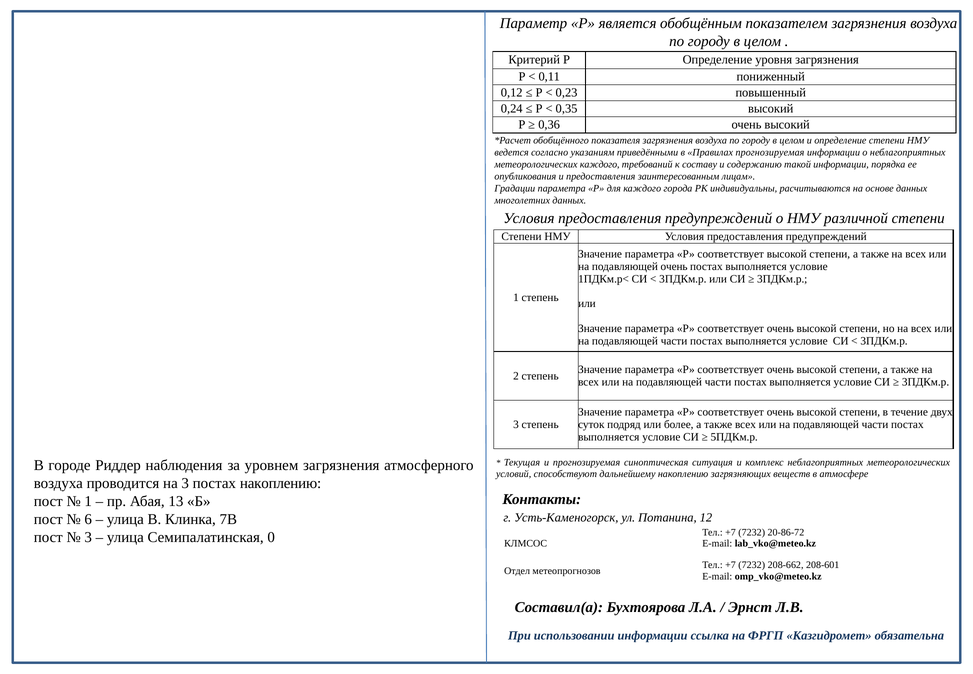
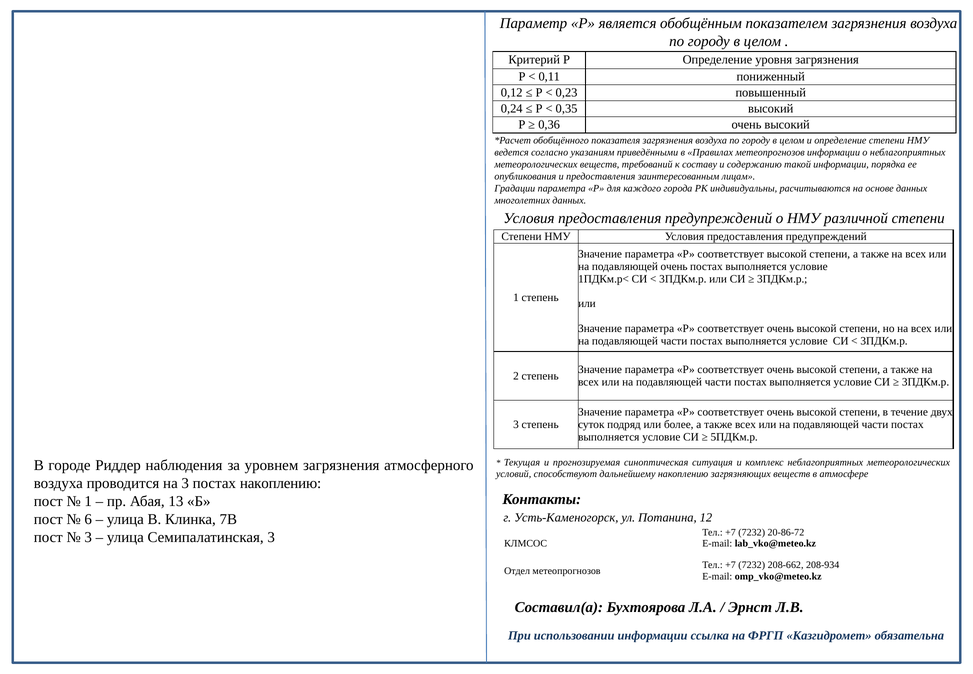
Правилах прогнозируемая: прогнозируемая -> метеопрогнозов (770, 153)
метеорологических каждого: каждого -> веществ (600, 165)
Семипалатинская 0: 0 -> 3 (271, 537)
208-601: 208-601 -> 208-934 (823, 565)
